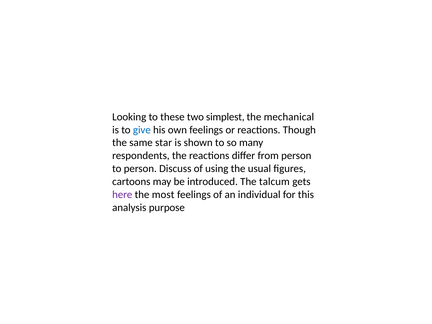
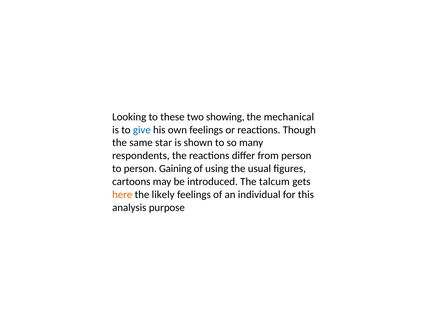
simplest: simplest -> showing (225, 117)
Discuss: Discuss -> Gaining (175, 169)
here colour: purple -> orange (122, 195)
most: most -> likely (163, 195)
